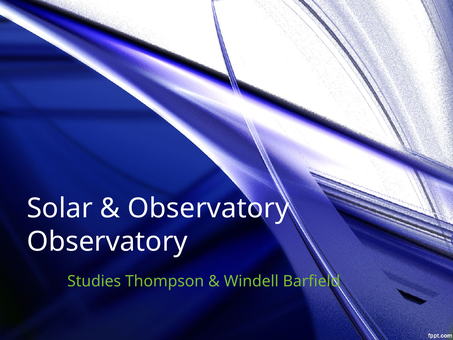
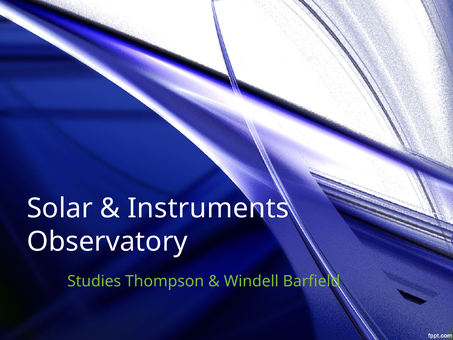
Observatory: Observatory -> Instruments (208, 208)
